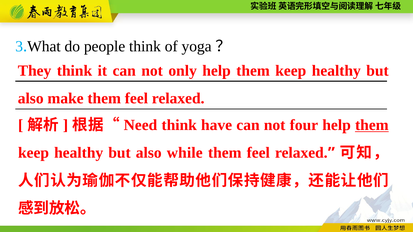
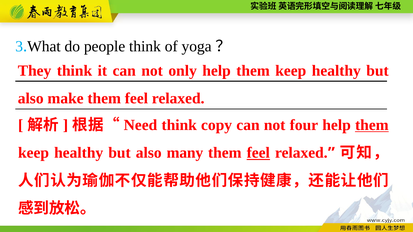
have: have -> copy (217, 125)
while: while -> many (185, 153)
feel underline: none -> present (258, 153)
